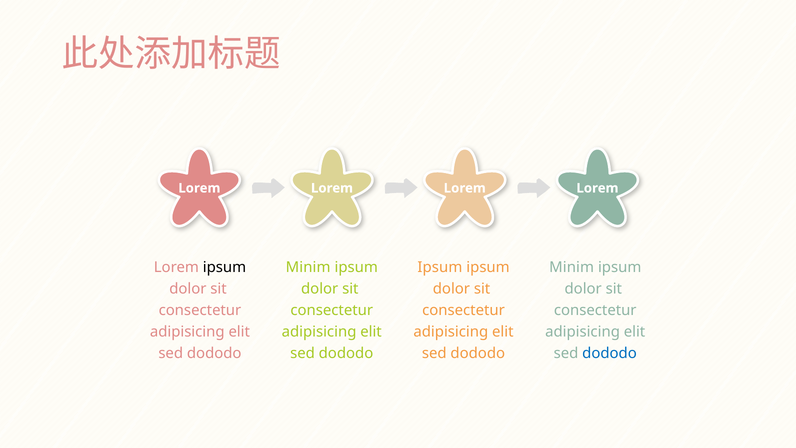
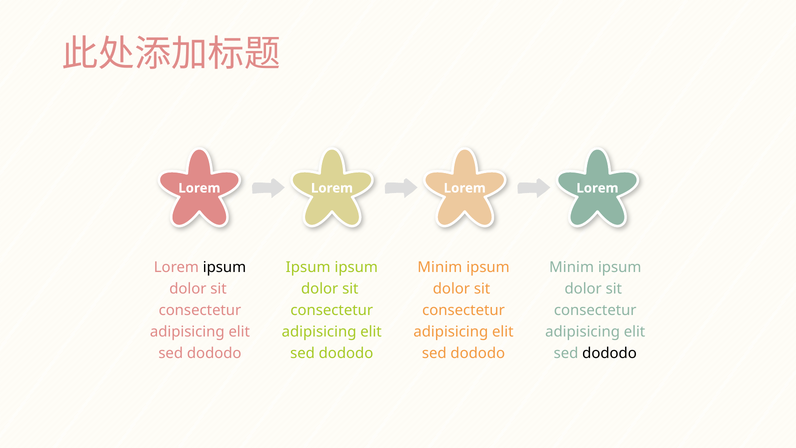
Minim: Minim -> Ipsum (308, 267)
Ipsum: Ipsum -> Minim (440, 267)
dododo colour: blue -> black (610, 353)
